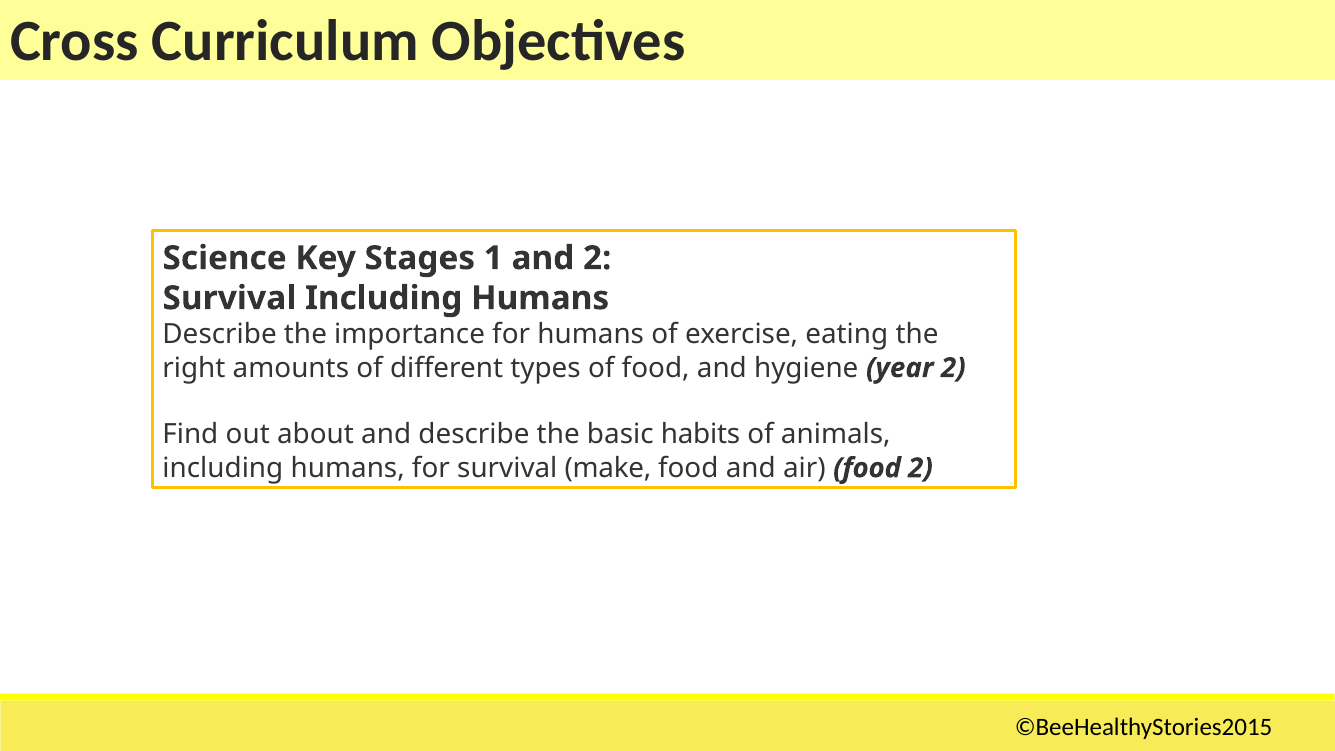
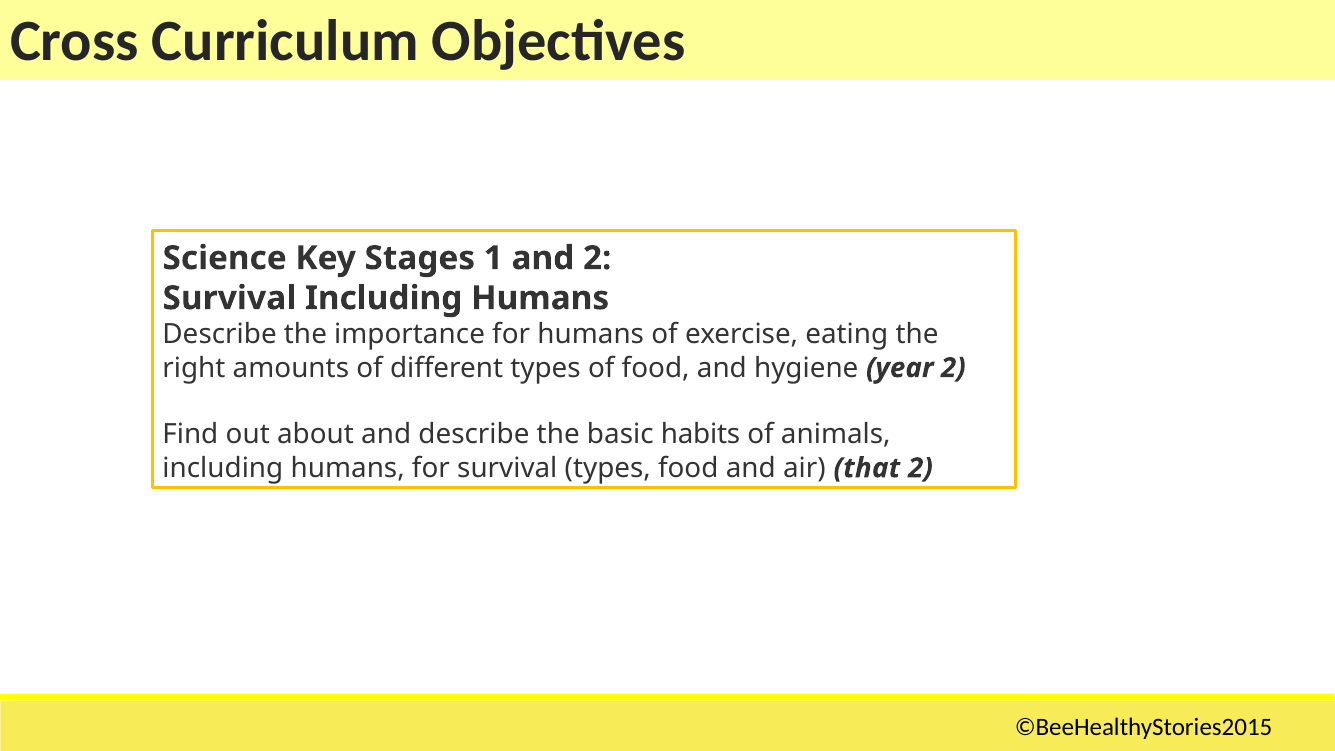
survival make: make -> types (608, 468)
air food: food -> that (867, 468)
